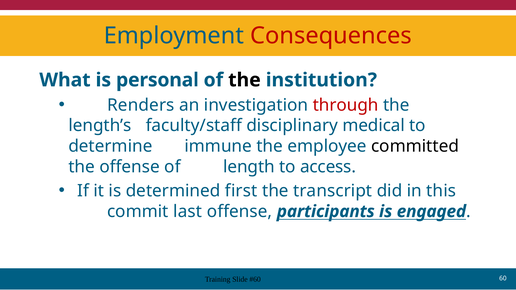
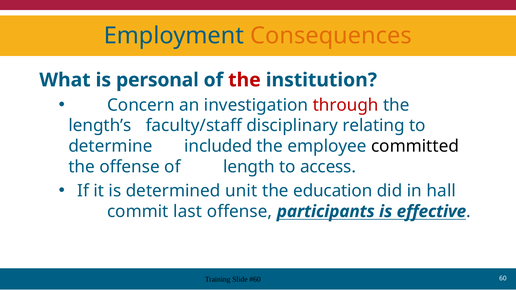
Consequences colour: red -> orange (331, 36)
the colour: black -> red (244, 80)
Renders: Renders -> Concern (141, 105)
medical: medical -> relating (374, 126)
immune: immune -> included (218, 146)
first: first -> unit (241, 191)
transcript: transcript -> education (333, 191)
this: this -> hall (441, 191)
engaged: engaged -> effective (431, 212)
